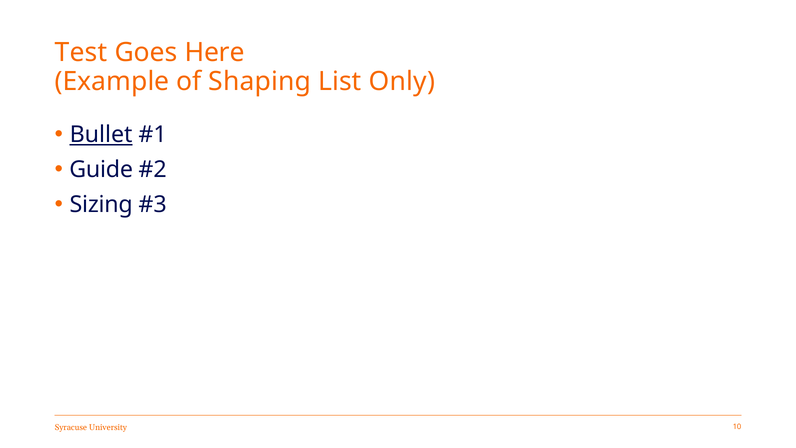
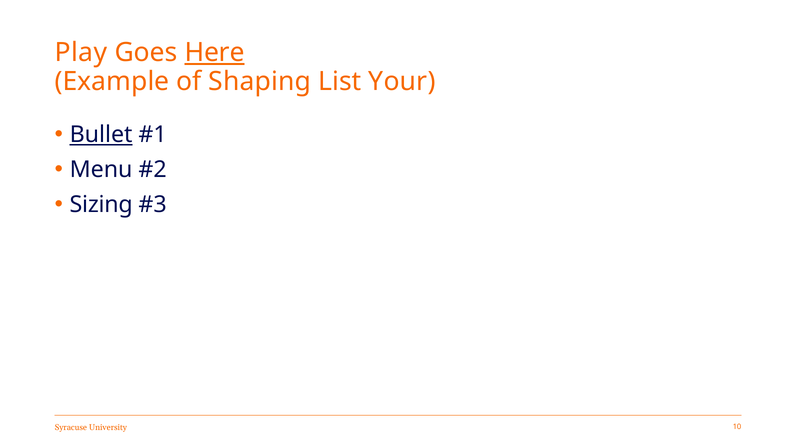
Test: Test -> Play (81, 53)
Here underline: none -> present (215, 53)
Only: Only -> Your (402, 81)
Guide: Guide -> Menu (101, 170)
